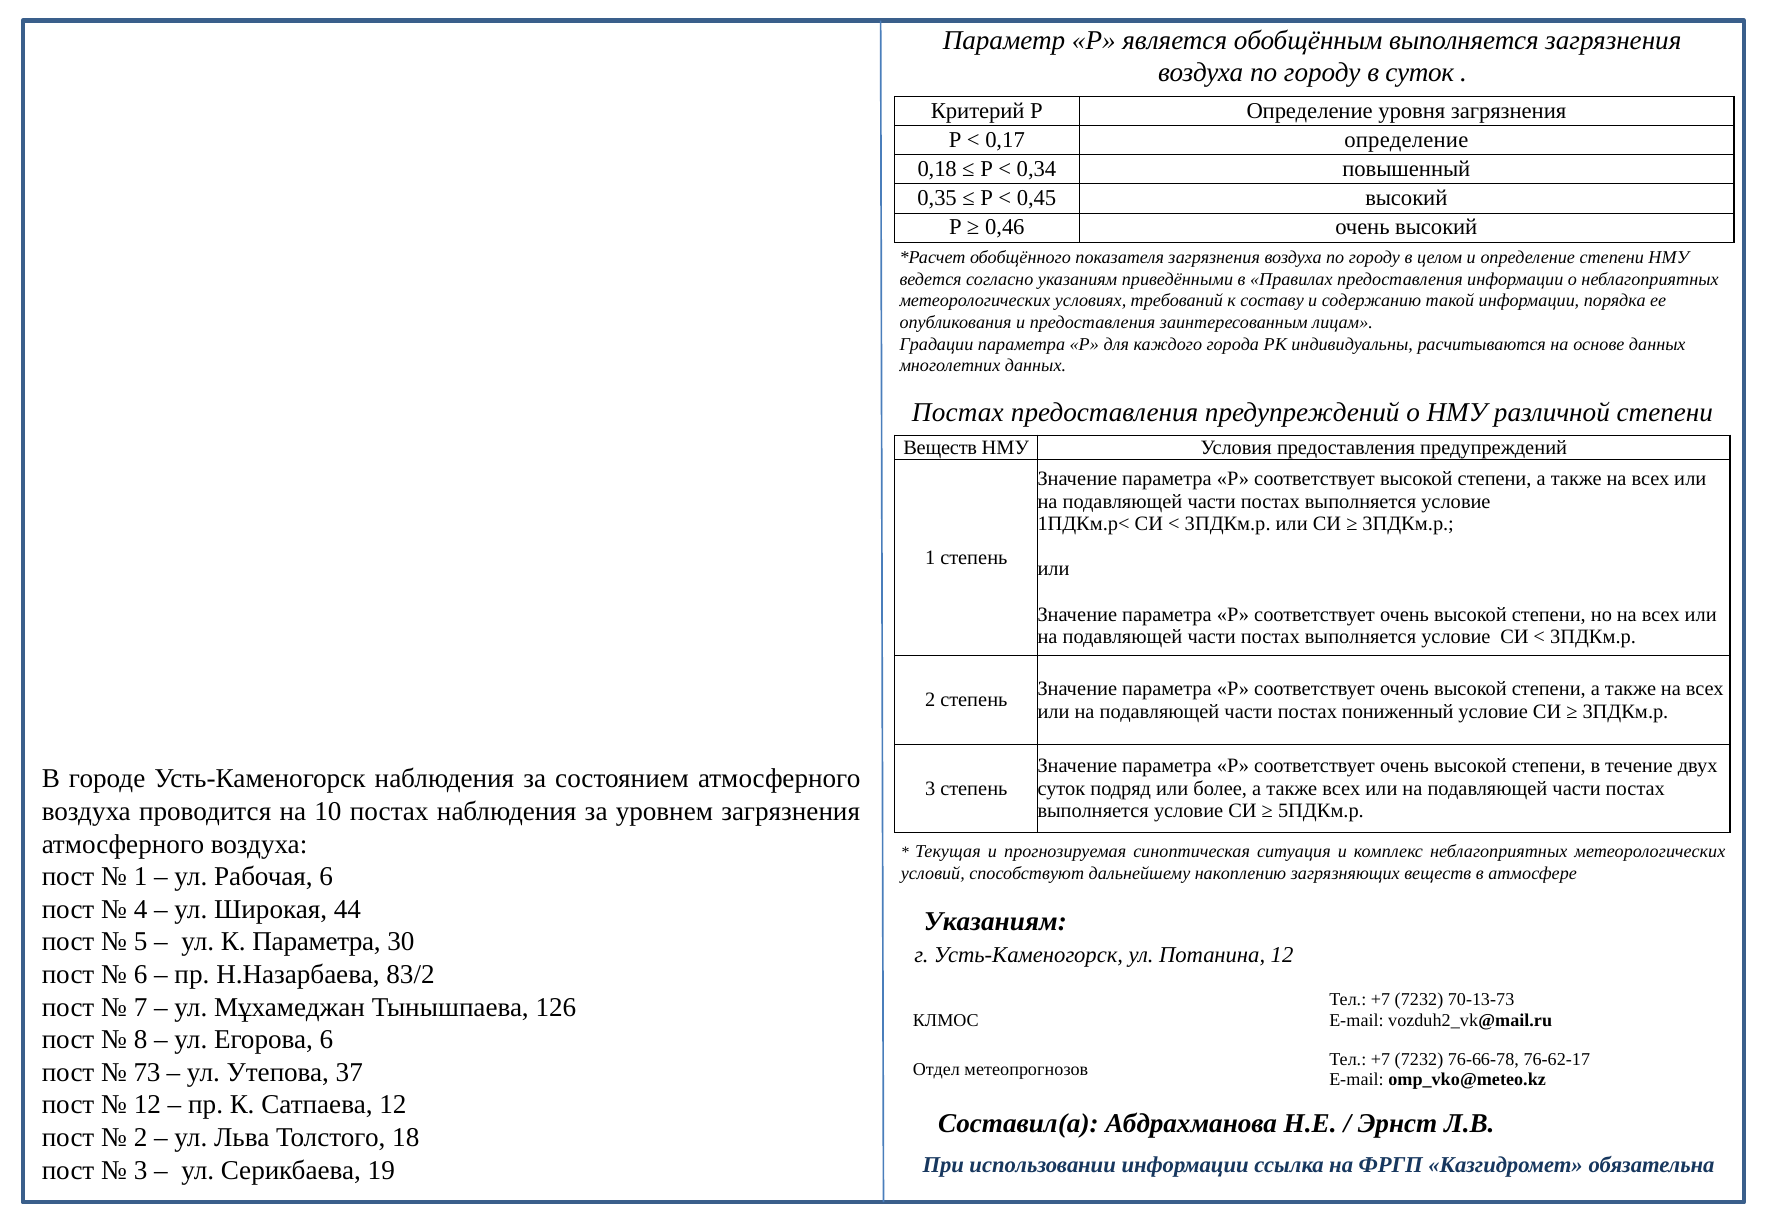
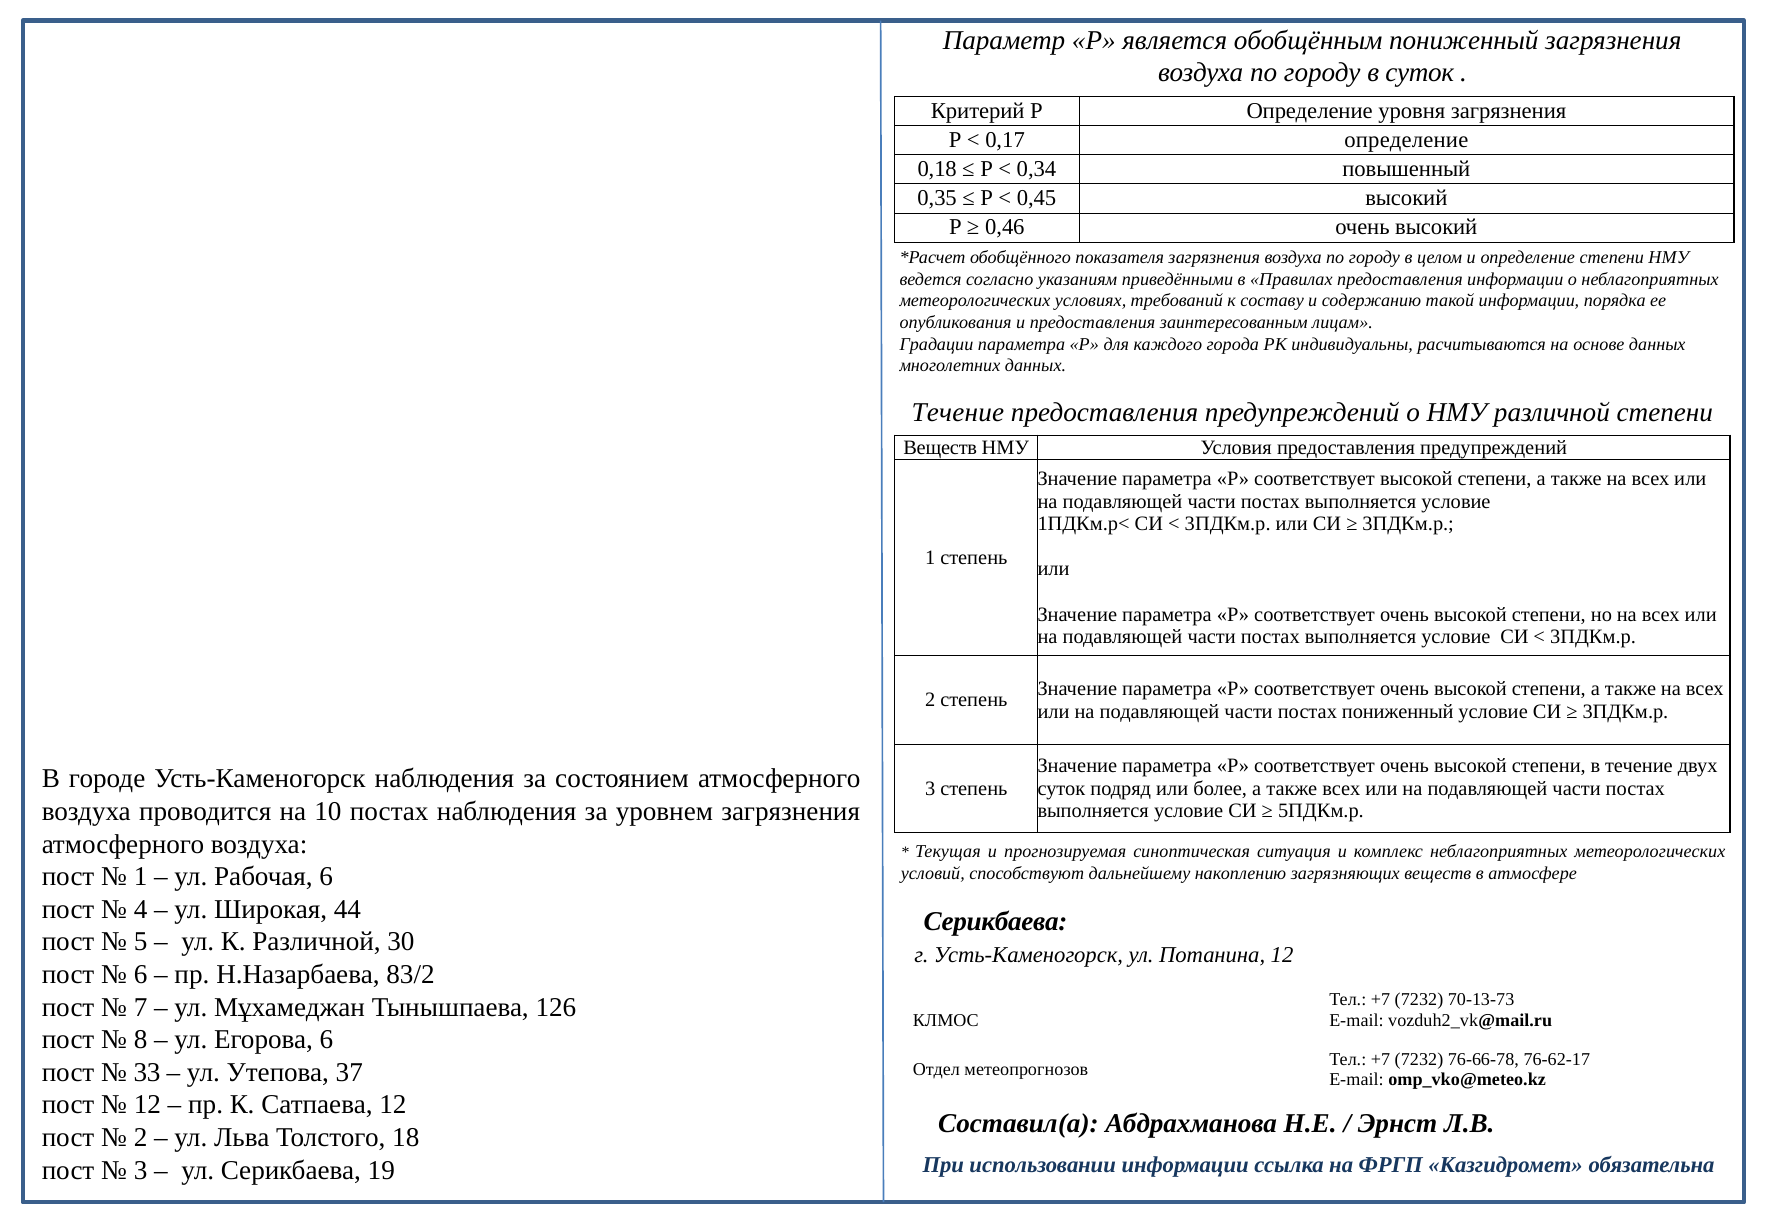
обобщённым выполняется: выполняется -> пониженный (1464, 40)
Постах: Постах -> Течение (958, 412)
Указаниям: Указаниям -> Серикбаева (996, 922)
К Параметра: Параметра -> Различной (316, 942)
73: 73 -> 33 (147, 1073)
